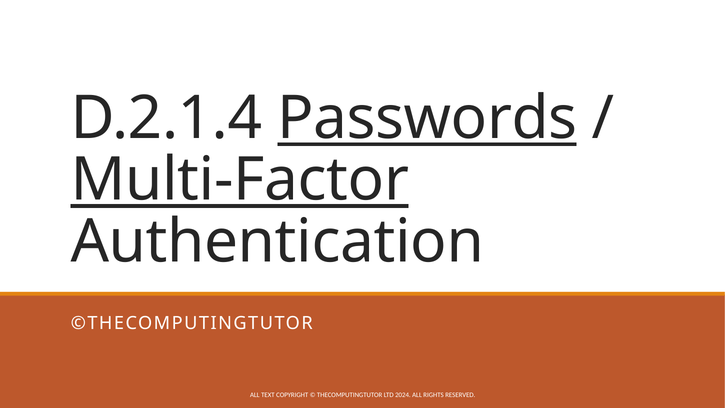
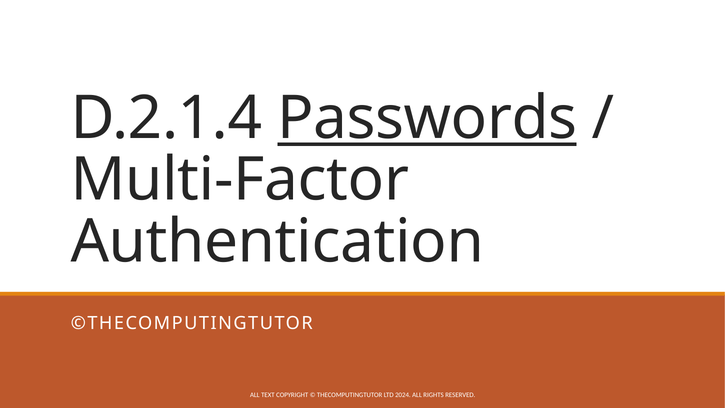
Multi-Factor underline: present -> none (240, 180)
